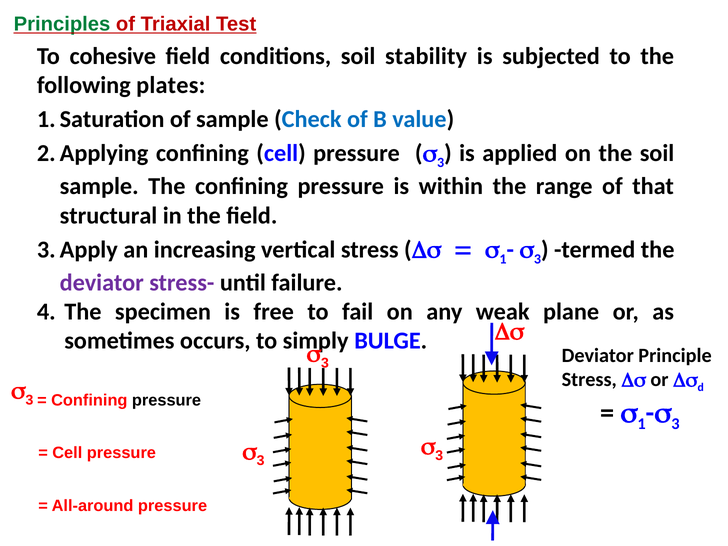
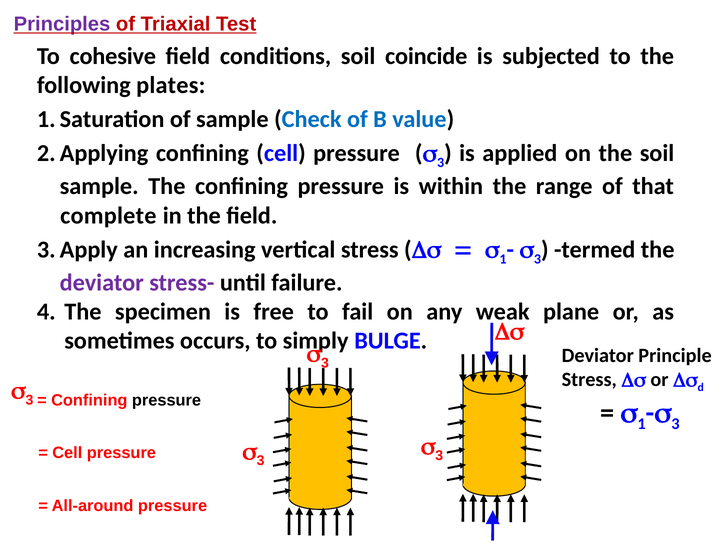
Principles colour: green -> purple (62, 24)
stability: stability -> coincide (426, 56)
structural: structural -> complete (108, 216)
